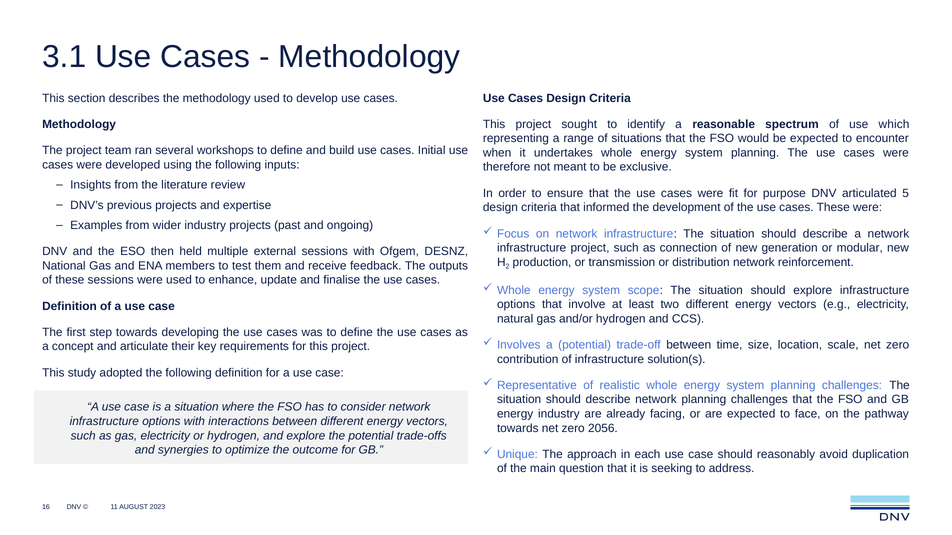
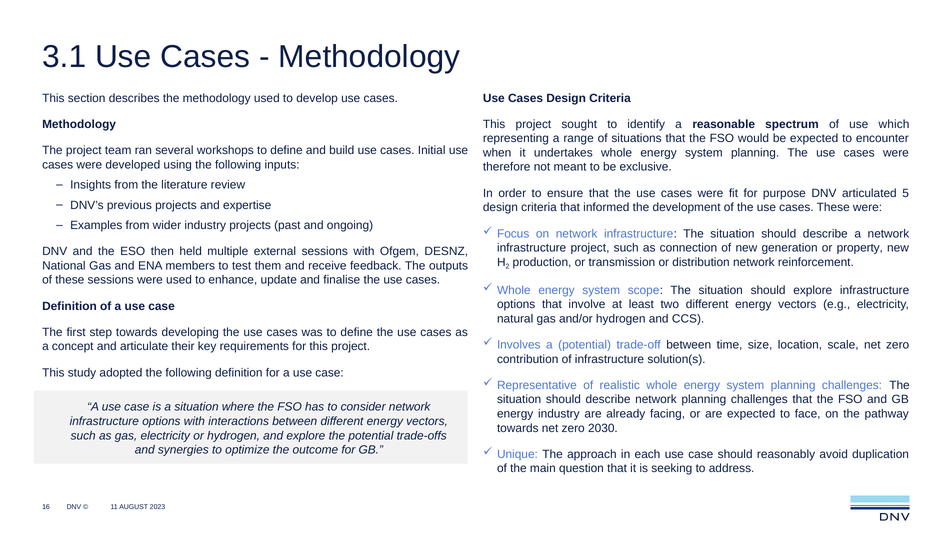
modular: modular -> property (860, 248)
2056: 2056 -> 2030 (603, 428)
